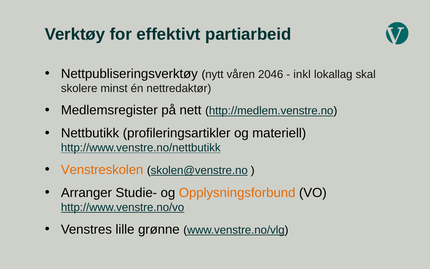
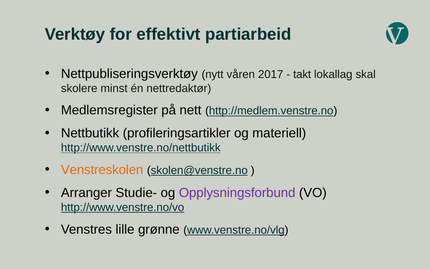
2046: 2046 -> 2017 (271, 74)
inkl: inkl -> takt (302, 74)
Opplysningsforbund colour: orange -> purple (237, 193)
